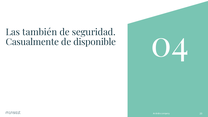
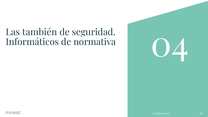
Casualmente: Casualmente -> Informáticos (32, 42)
disponible: disponible -> normativa (95, 42)
